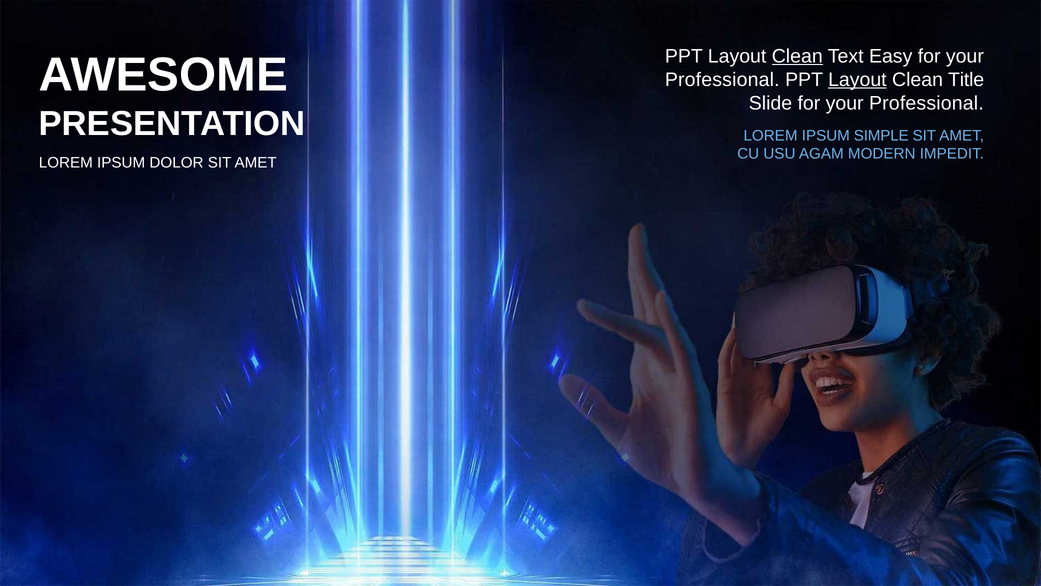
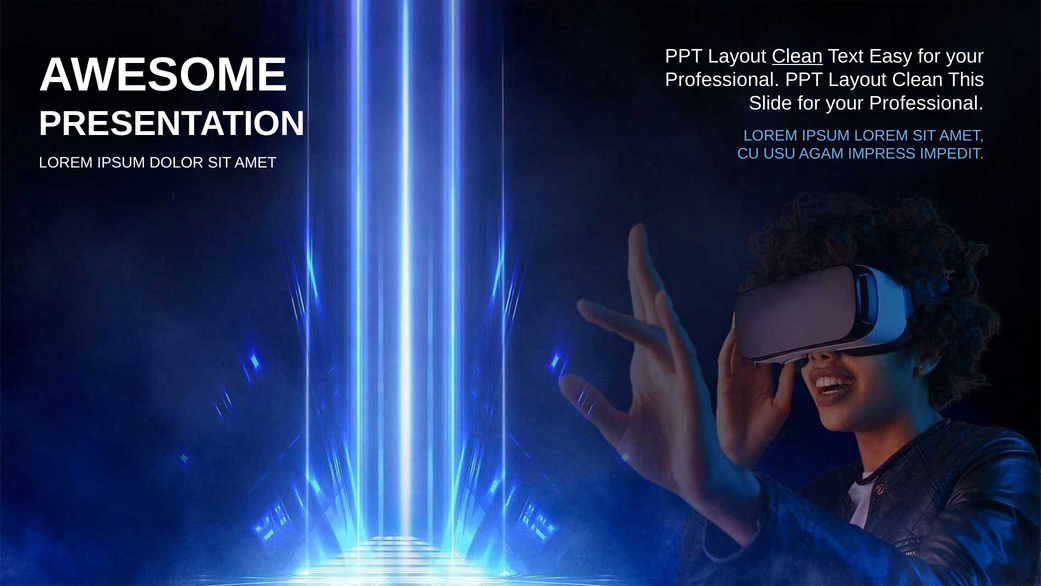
Layout underline: present -> none (857, 80)
Title: Title -> This (966, 80)
IPSUM SIMPLE: SIMPLE -> LOREM (881, 136)
MODERN: MODERN -> IMPRESS (882, 154)
